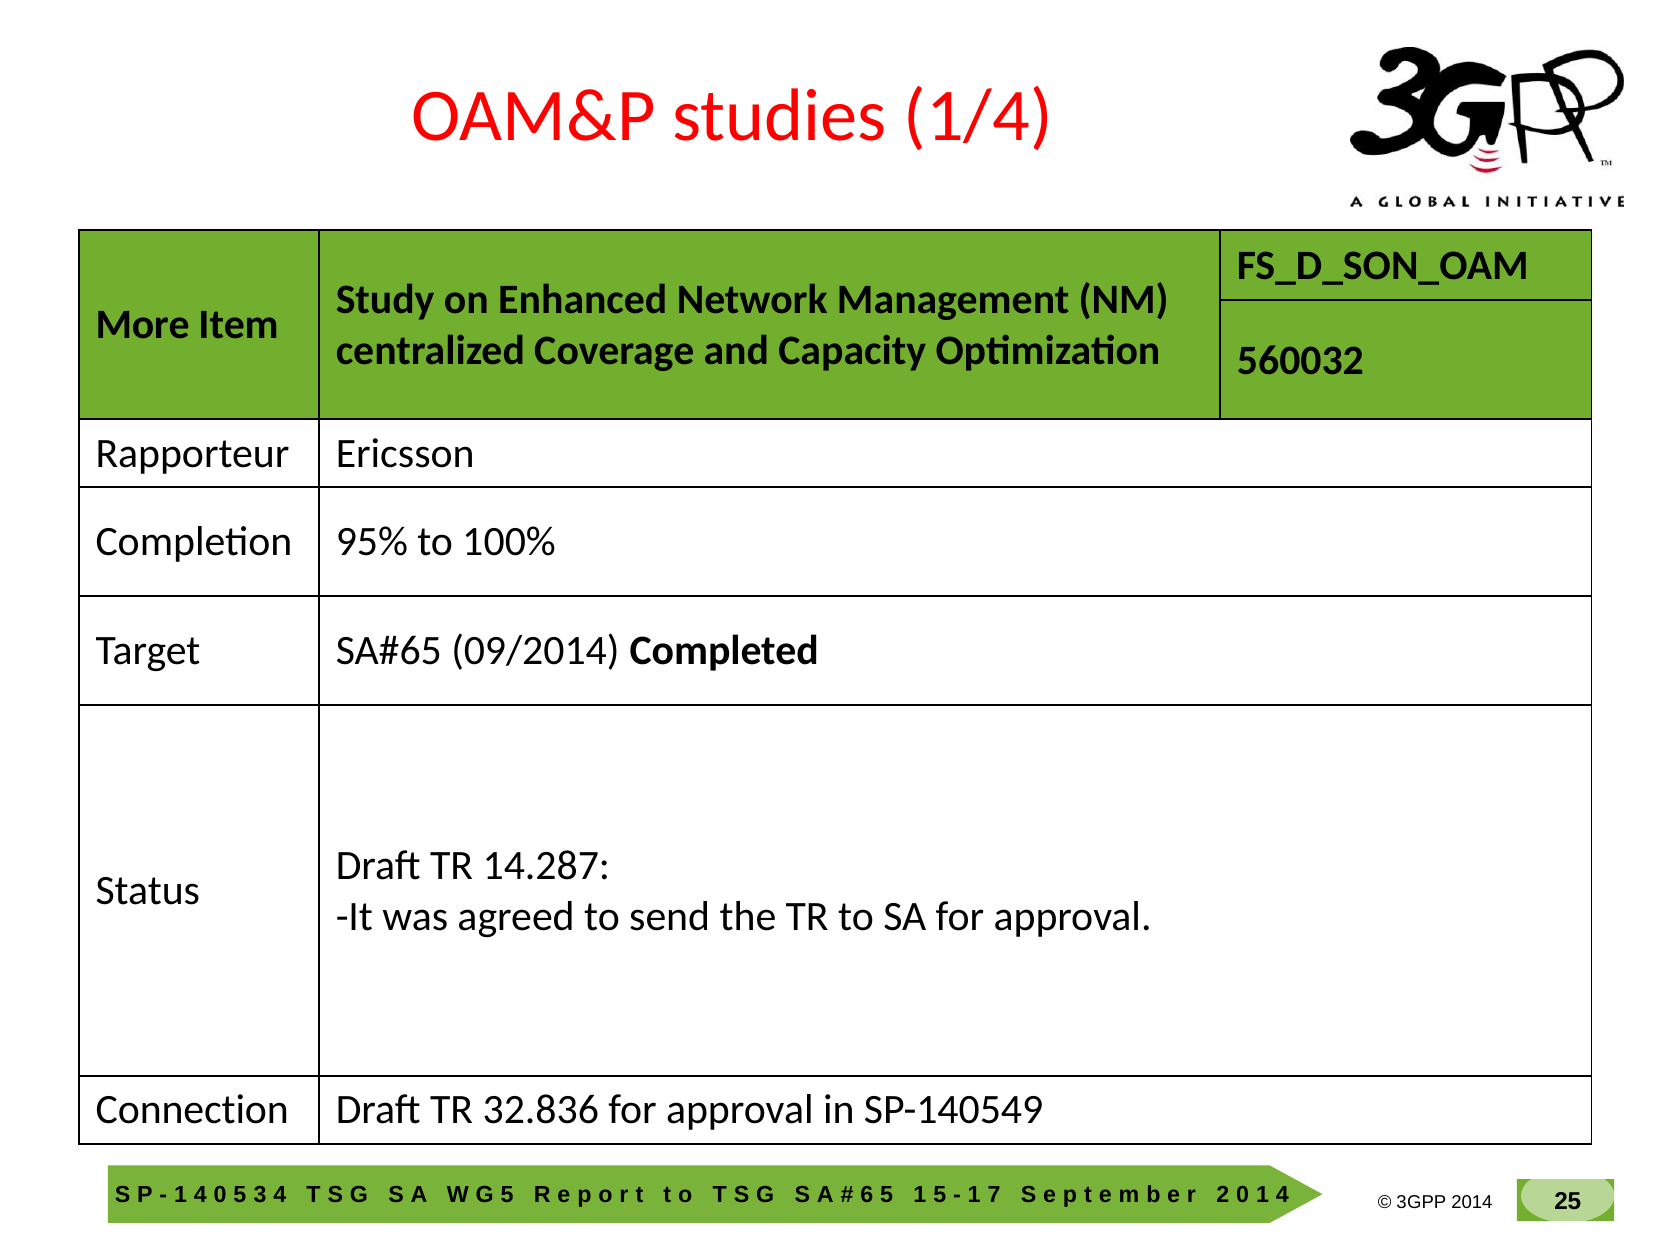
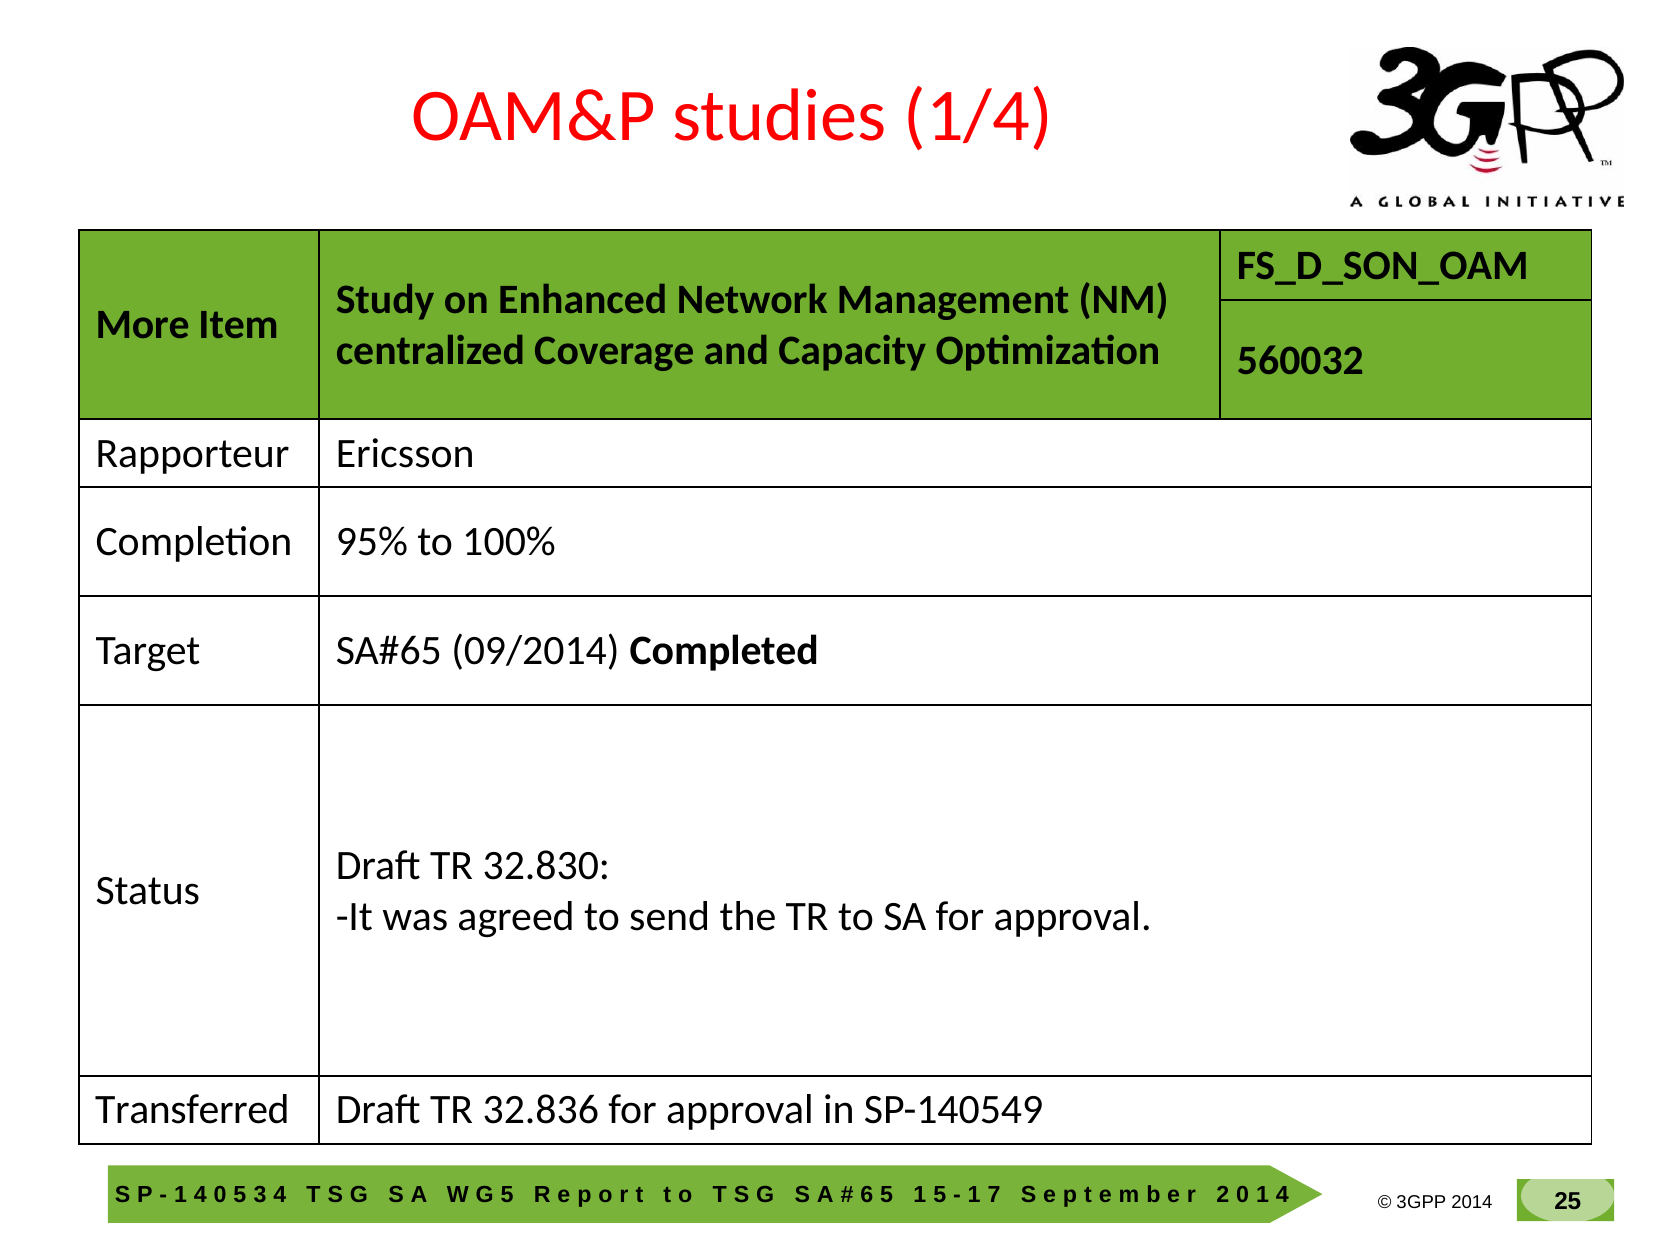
14.287: 14.287 -> 32.830 (546, 865)
Connection: Connection -> Transferred (192, 1110)
